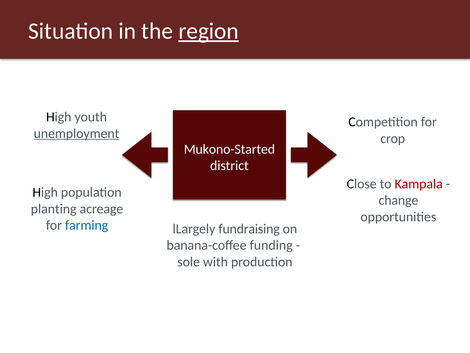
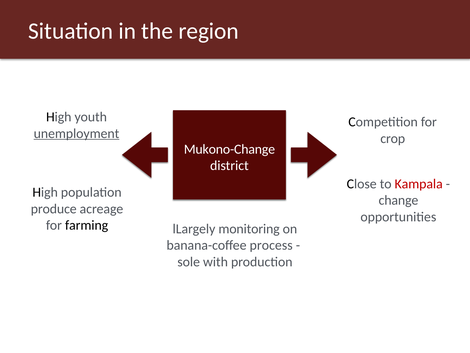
region underline: present -> none (209, 31)
Mukono-Started: Mukono-Started -> Mukono-Change (229, 149)
planting: planting -> produce (54, 209)
farming colour: blue -> black (87, 225)
fundraising: fundraising -> monitoring (249, 229)
funding: funding -> process (271, 245)
